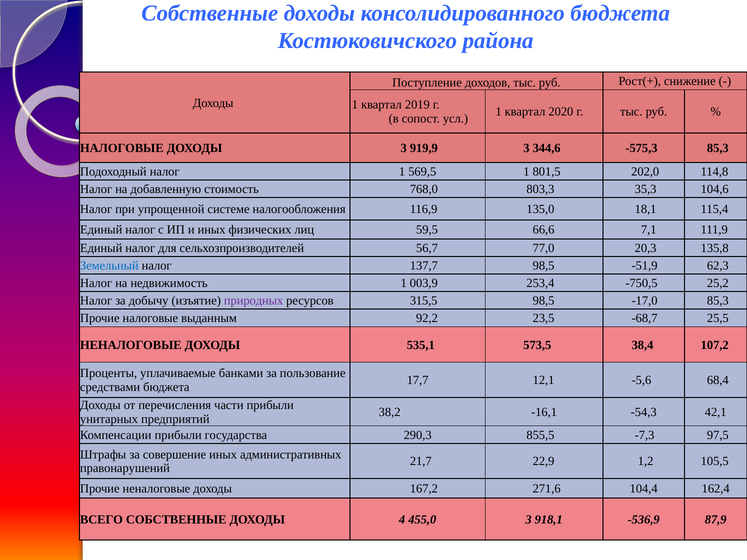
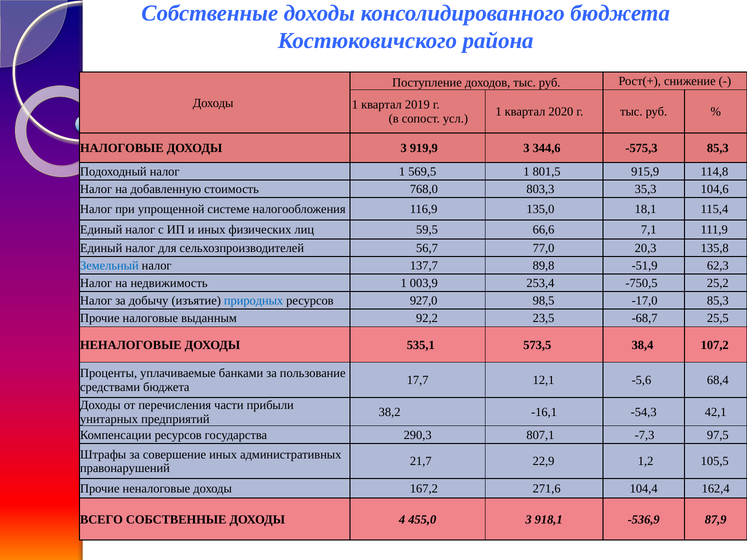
202,0: 202,0 -> 915,9 (645, 172)
137,7 98,5: 98,5 -> 89,8 (544, 266)
природных colour: purple -> blue (254, 301)
315,5: 315,5 -> 927,0 (424, 301)
Компенсации прибыли: прибыли -> ресурсов (178, 435)
855,5: 855,5 -> 807,1 (540, 435)
